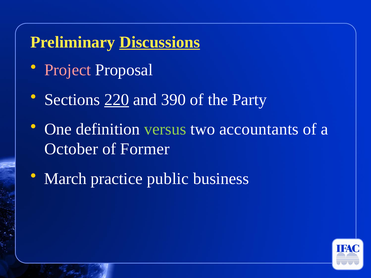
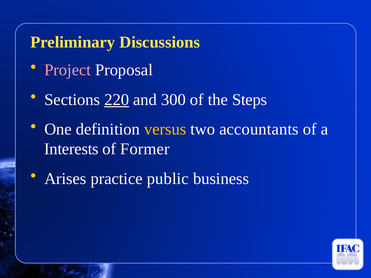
Discussions underline: present -> none (160, 42)
390: 390 -> 300 (173, 100)
Party: Party -> Steps (250, 100)
versus colour: light green -> yellow (165, 129)
October: October -> Interests (71, 149)
March: March -> Arises (65, 179)
